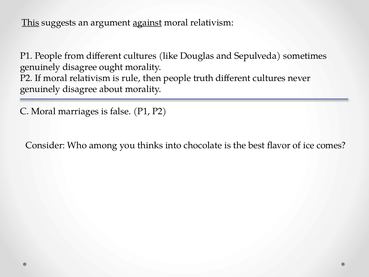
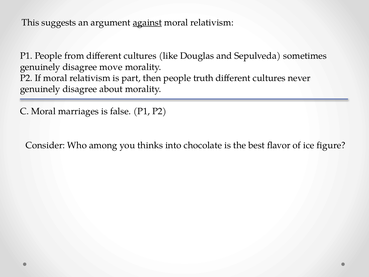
This underline: present -> none (30, 23)
ought: ought -> move (111, 67)
rule: rule -> part (131, 78)
comes: comes -> figure (331, 145)
